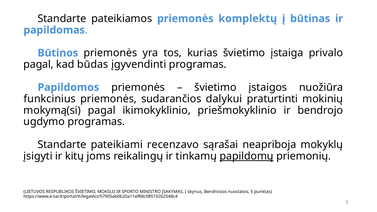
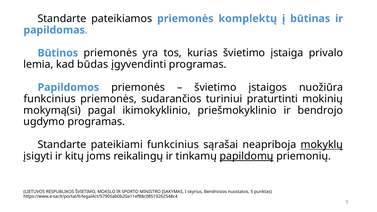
pagal: pagal -> lemia (38, 64)
dalykui: dalykui -> turiniui (224, 99)
pateikiami recenzavo: recenzavo -> funkcinius (173, 145)
mokyklų underline: none -> present (322, 145)
